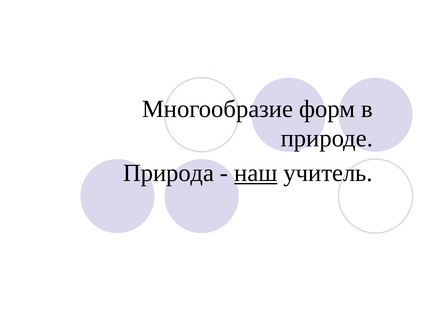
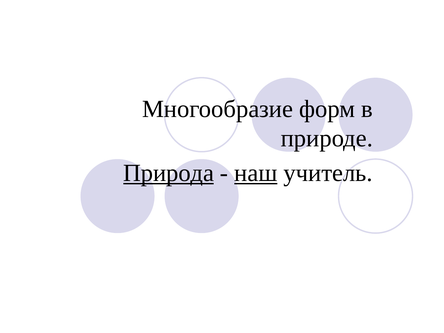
Природа underline: none -> present (169, 173)
